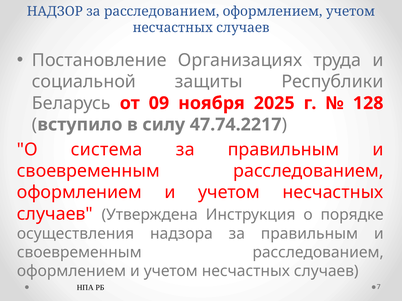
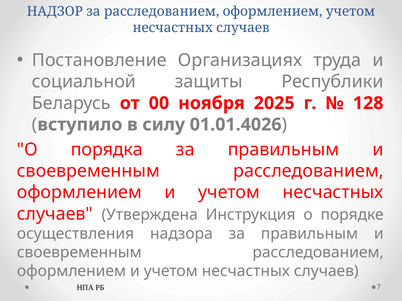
09: 09 -> 00 (159, 103)
47.74.2217: 47.74.2217 -> 01.01.4026 (236, 125)
система: система -> порядка (107, 150)
